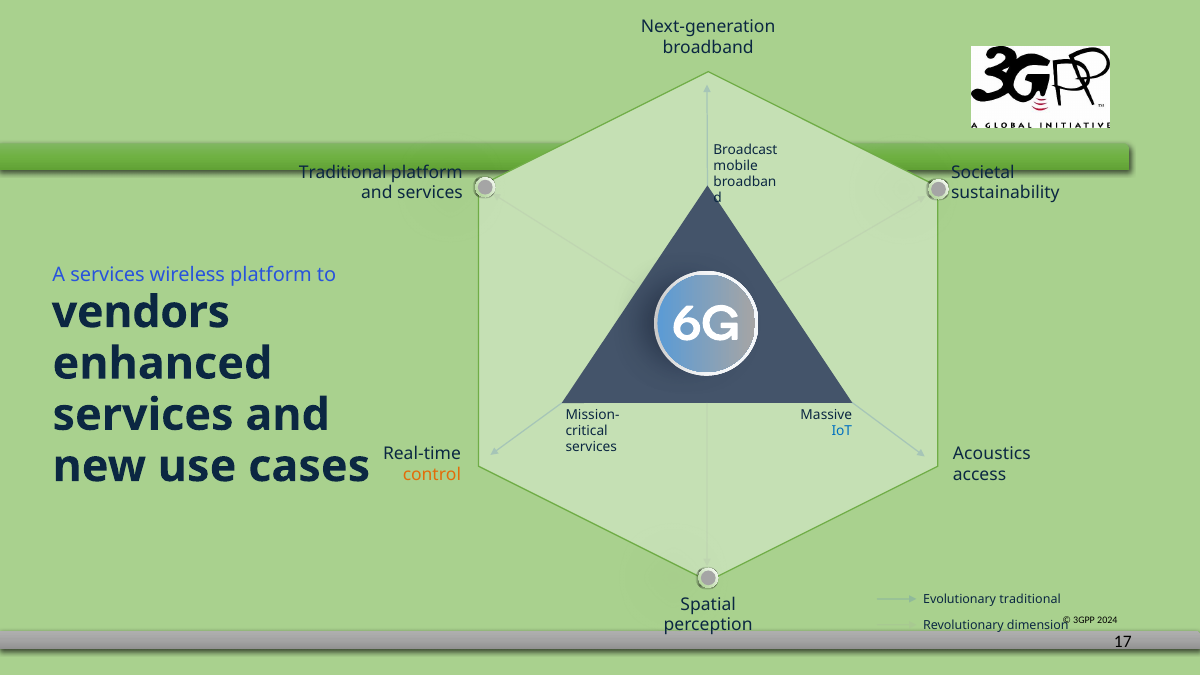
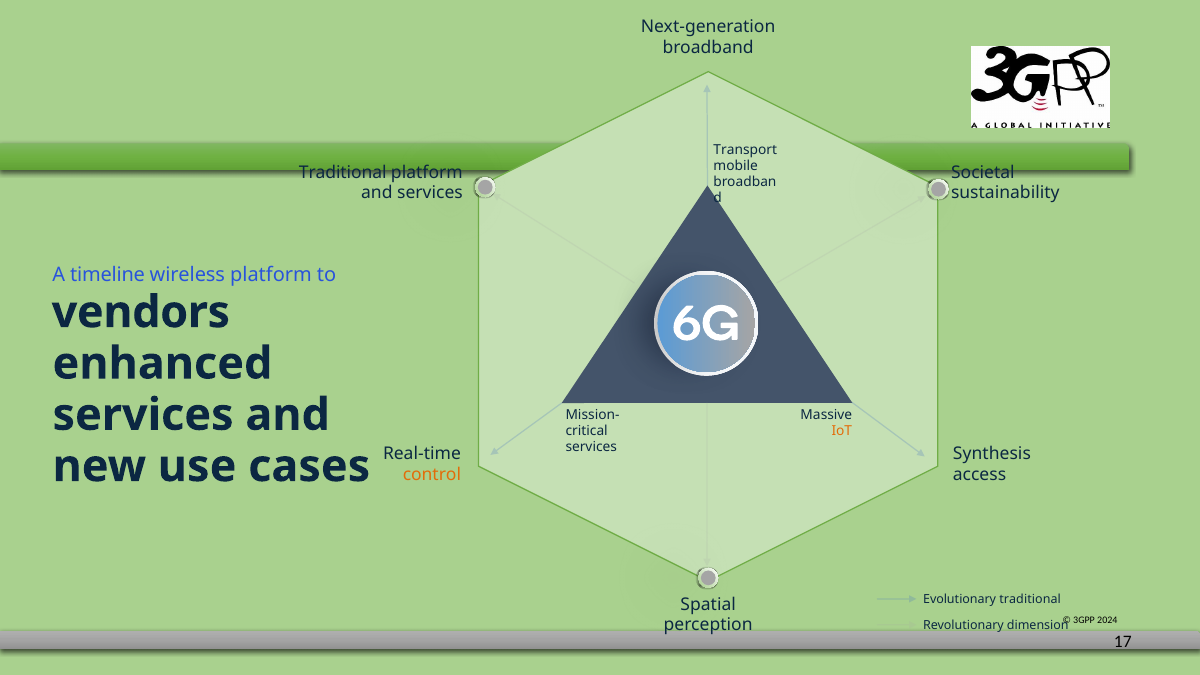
Broadcast: Broadcast -> Transport (745, 150)
A services: services -> timeline (108, 275)
IoT colour: blue -> orange (842, 431)
Acoustics: Acoustics -> Synthesis (992, 454)
